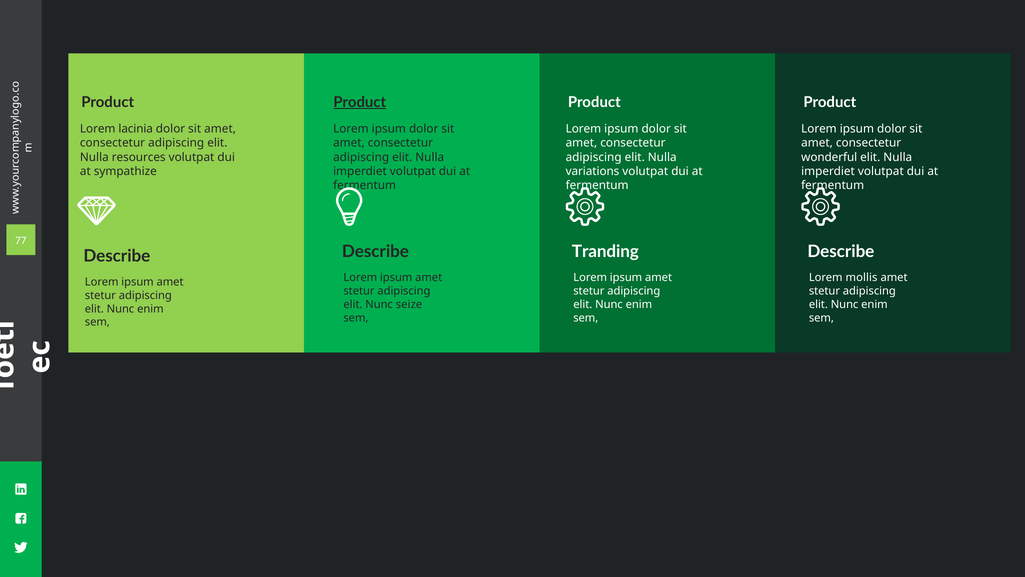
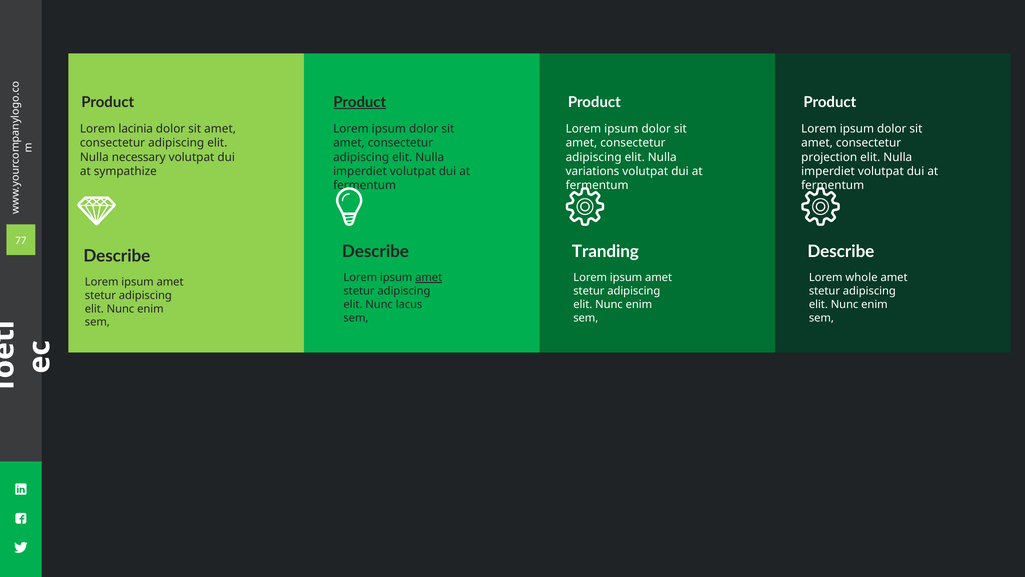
resources: resources -> necessary (139, 157)
wonderful: wonderful -> projection (829, 157)
amet underline: none -> present (429, 277)
mollis: mollis -> whole (862, 277)
seize: seize -> lacus (409, 304)
